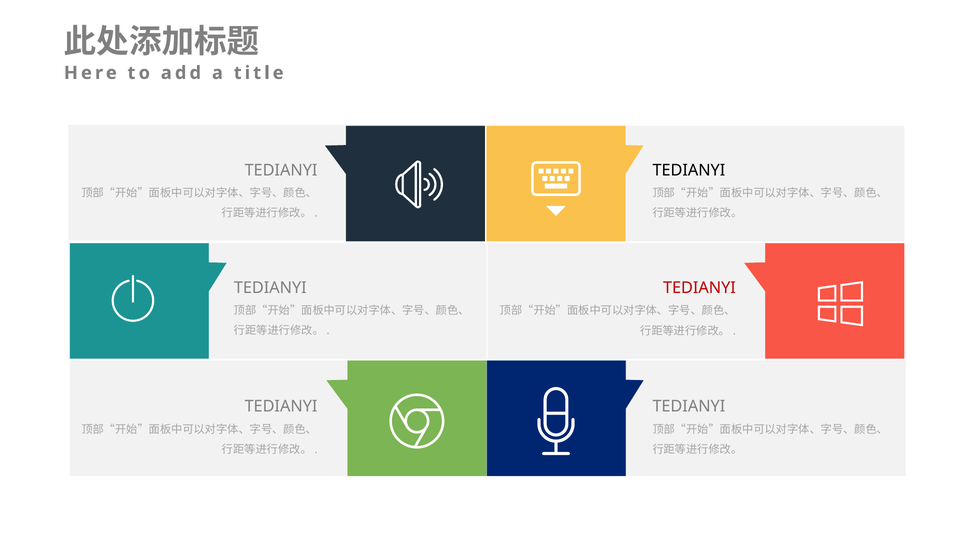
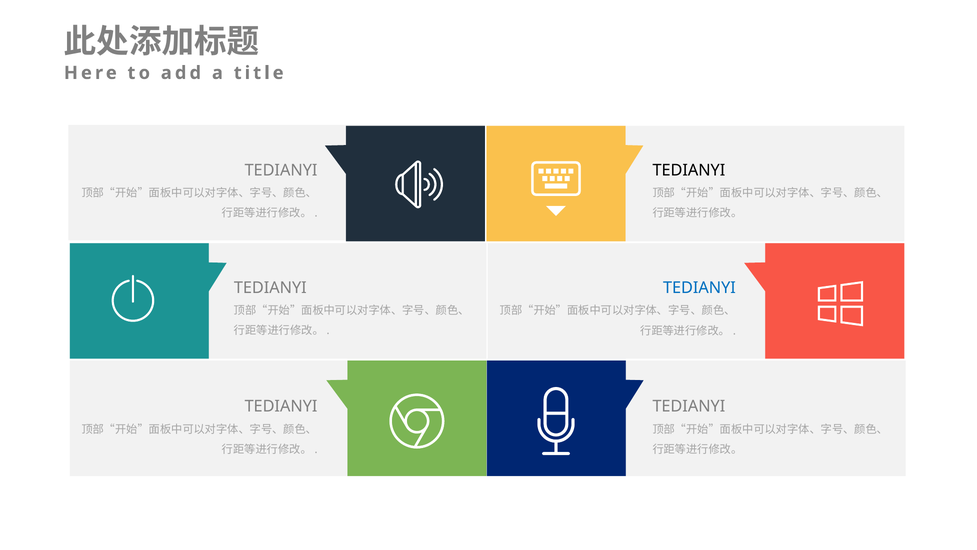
TEDIANYI colour: red -> blue (699, 288)
